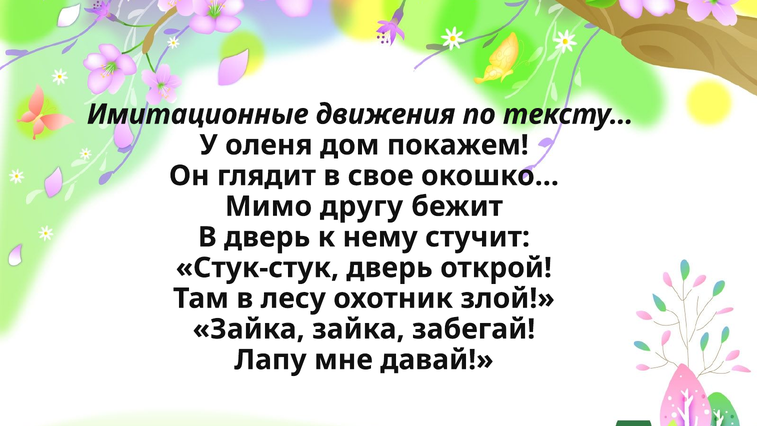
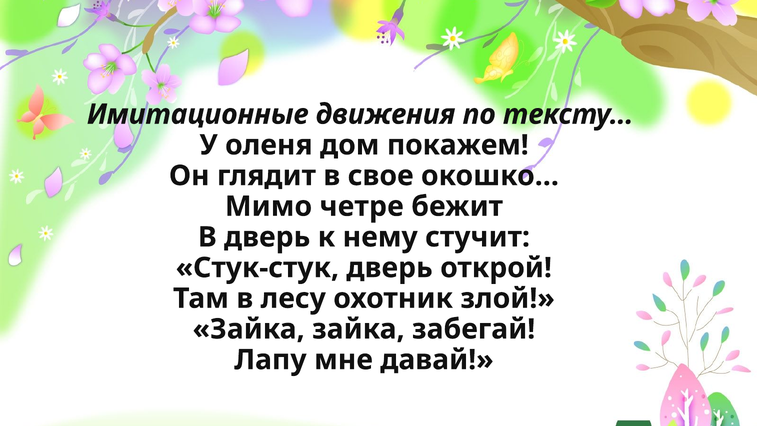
другу: другу -> четре (362, 206)
